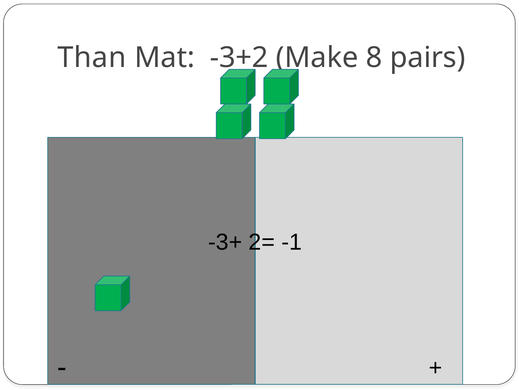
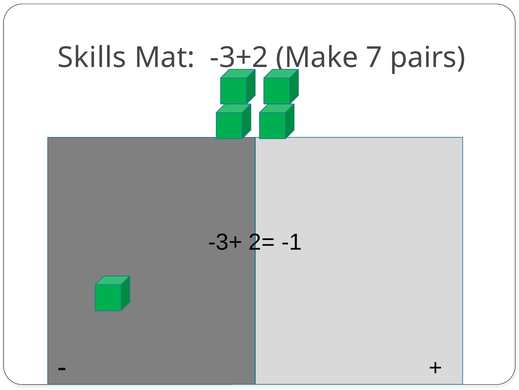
Than: Than -> Skills (92, 57)
8: 8 -> 7 (374, 57)
